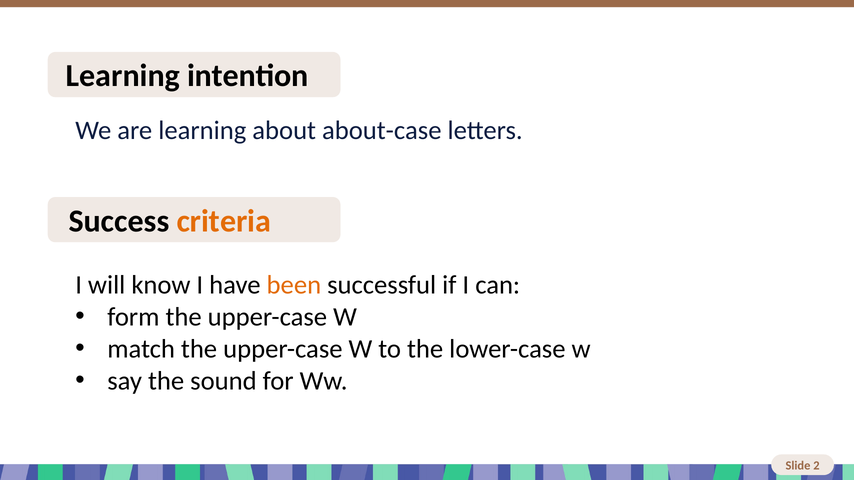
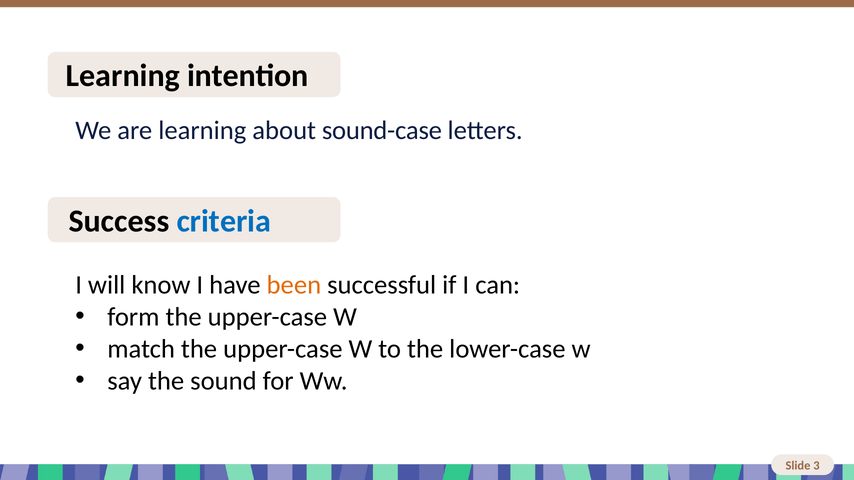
about-case: about-case -> sound-case (382, 130)
criteria colour: orange -> blue (224, 221)
2: 2 -> 3 (816, 466)
